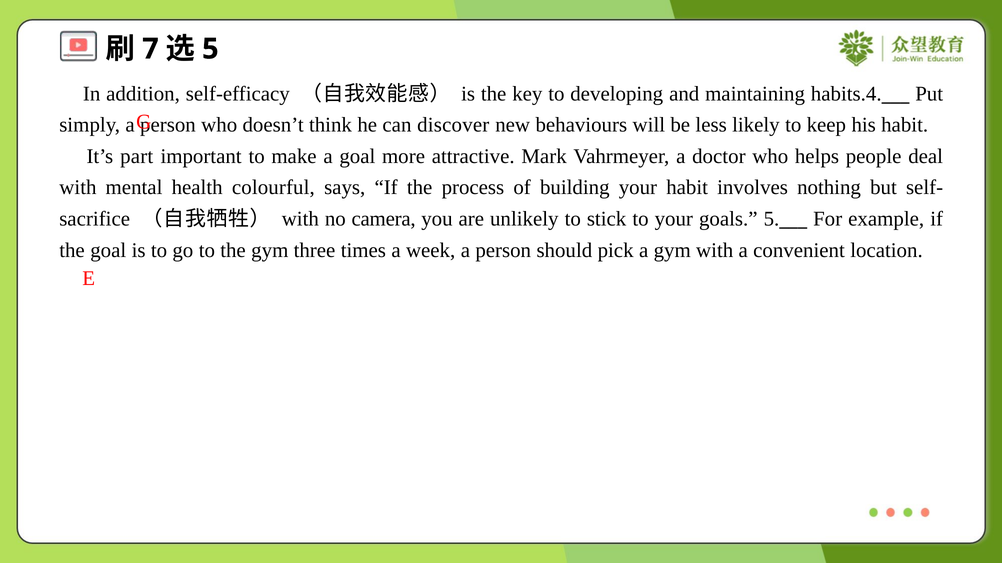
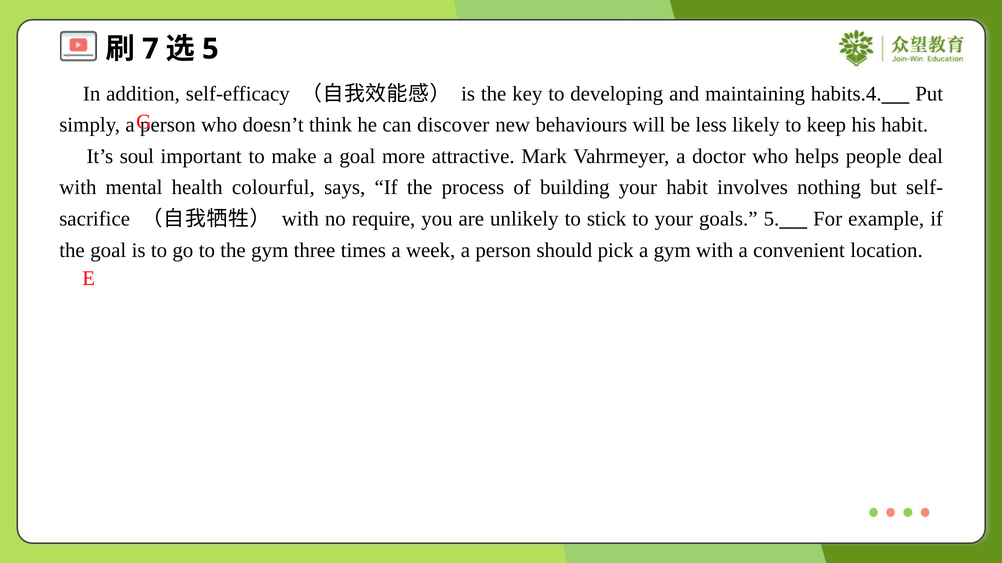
part: part -> soul (137, 156)
camera: camera -> require (384, 219)
